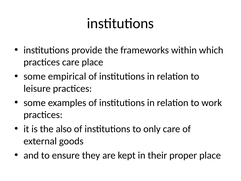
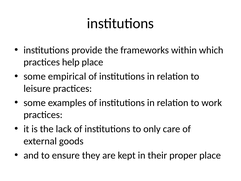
practices care: care -> help (71, 62)
also: also -> lack (64, 129)
